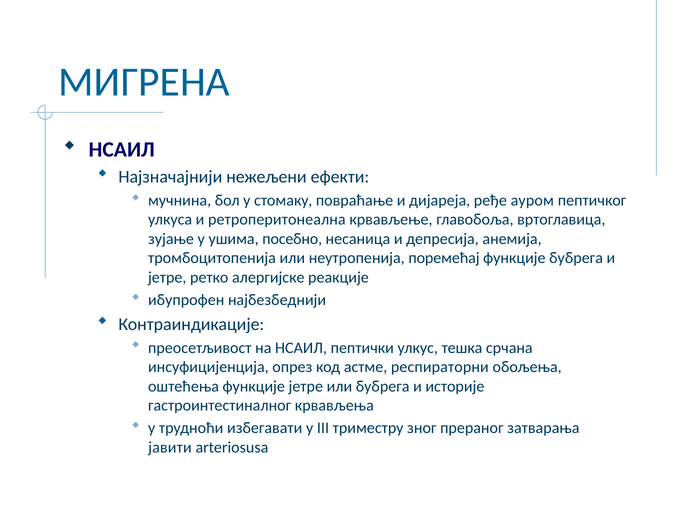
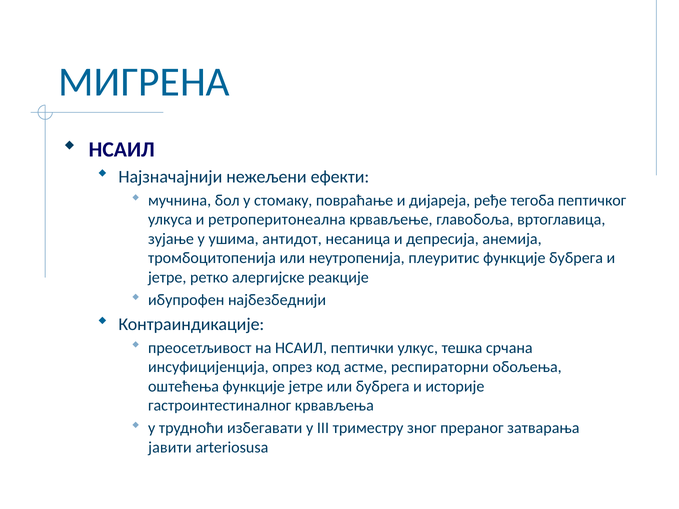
ауром: ауром -> тегоба (532, 200)
посебно: посебно -> антидот (292, 239)
поремећај: поремећај -> плеуритис (444, 258)
